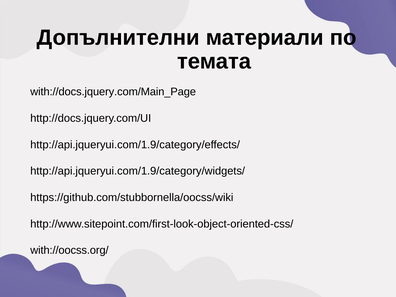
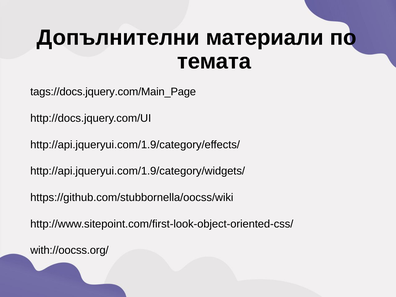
with://docs.jquery.com/Main_Page: with://docs.jquery.com/Main_Page -> tags://docs.jquery.com/Main_Page (113, 92)
